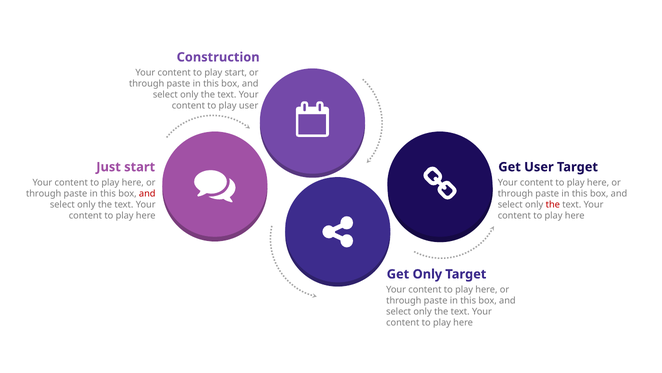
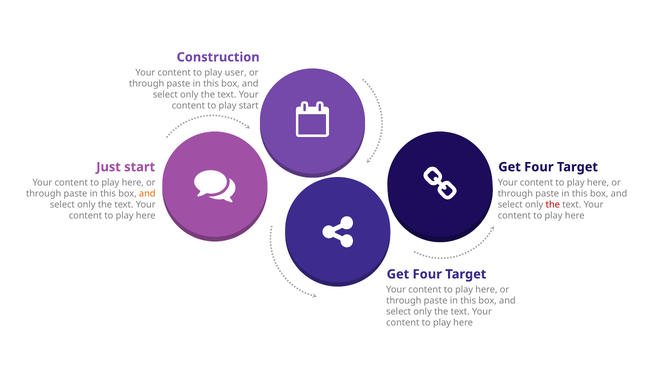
play start: start -> user (236, 73)
play user: user -> start (249, 106)
User: User -> Four (539, 167)
and colour: red -> orange (147, 193)
Only: Only -> Four (427, 274)
